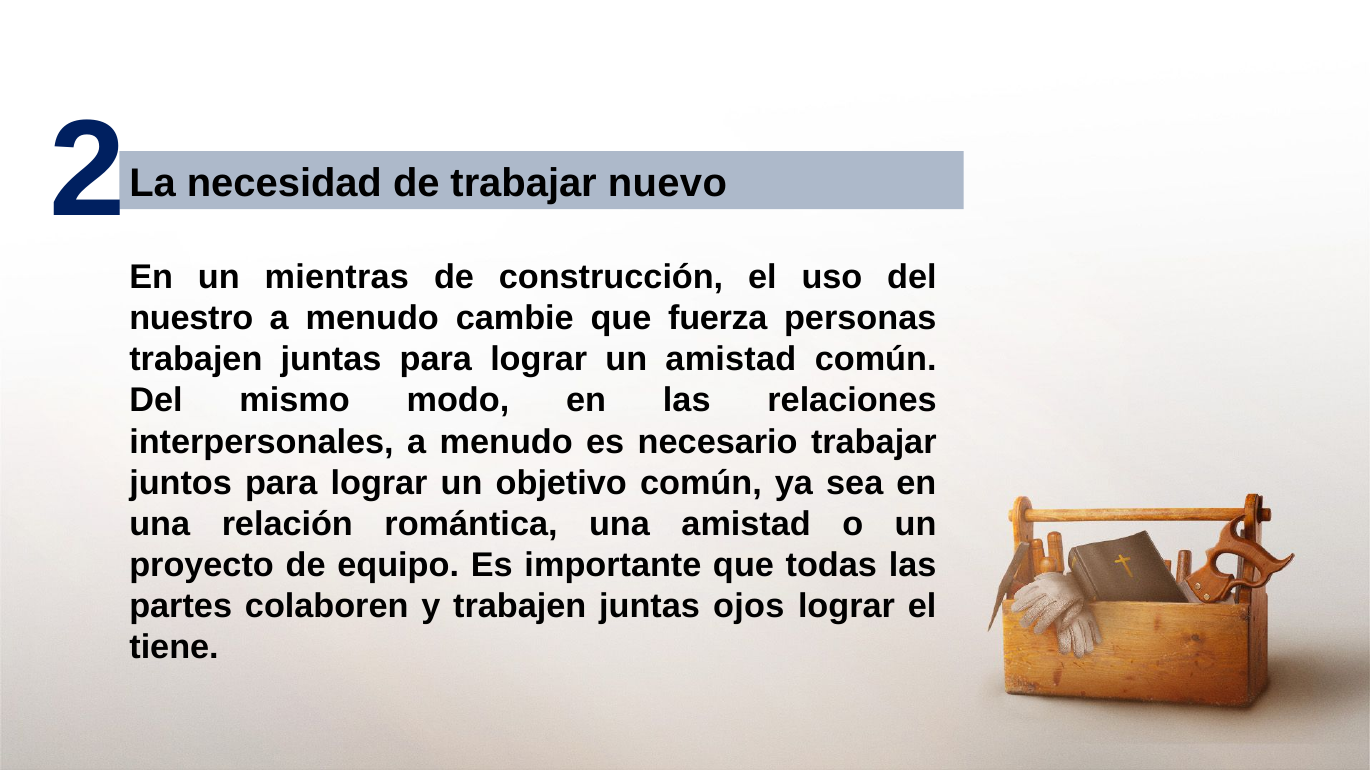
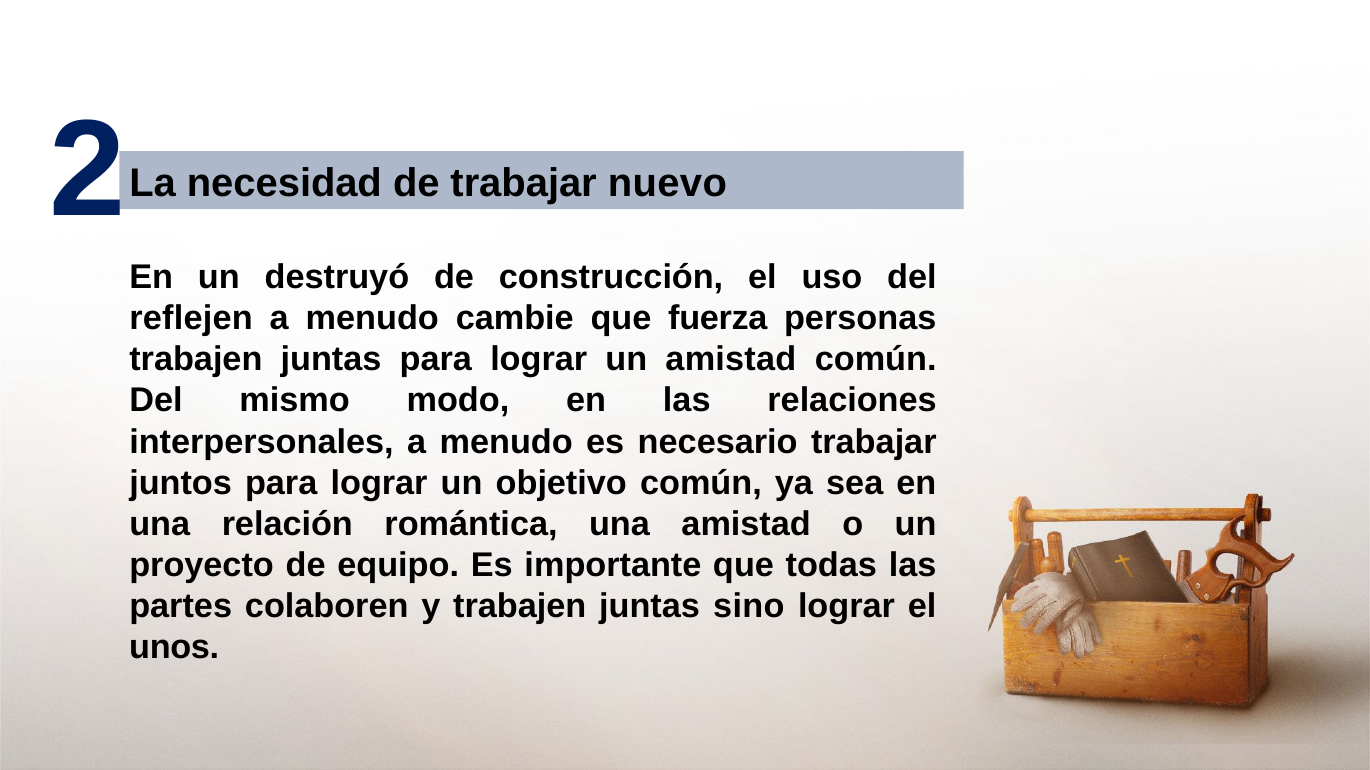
mientras: mientras -> destruyó (337, 278)
nuestro: nuestro -> reflejen (191, 319)
ojos: ojos -> sino (749, 606)
tiene: tiene -> unos (174, 648)
